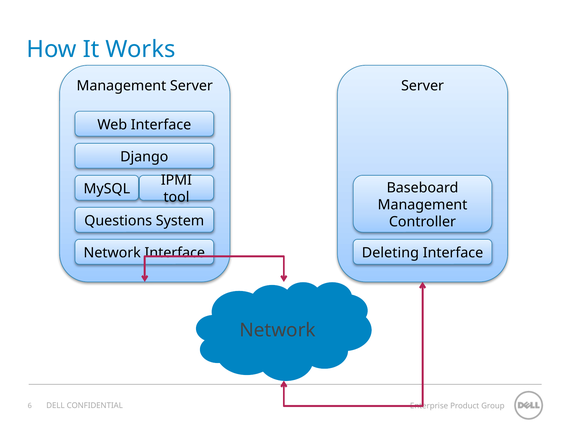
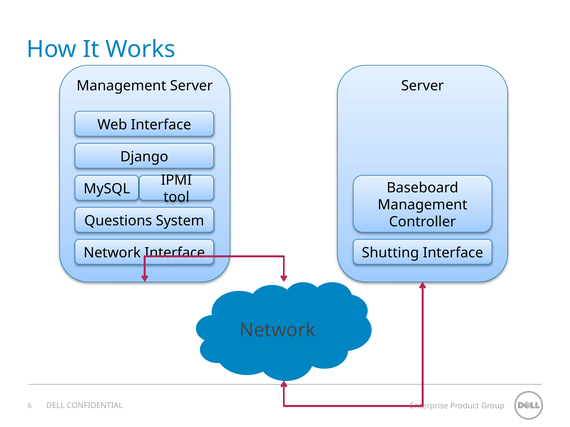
Deleting: Deleting -> Shutting (390, 253)
